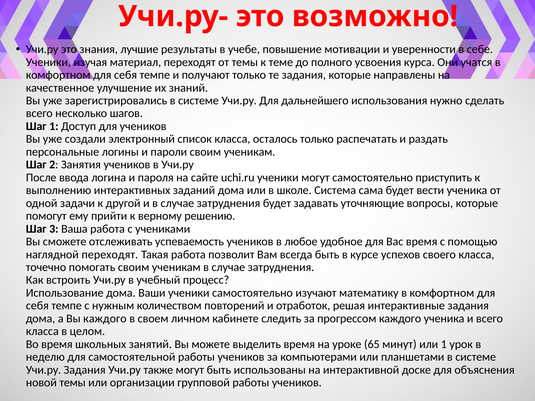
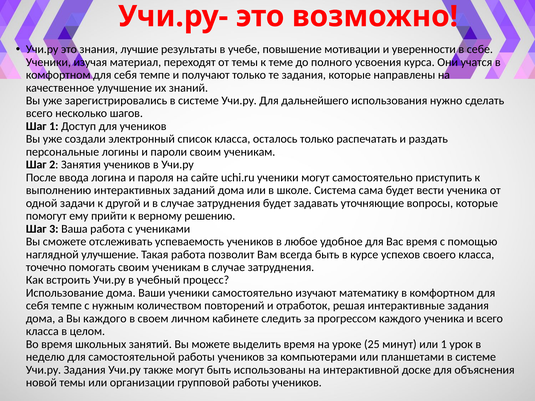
наглядной переходят: переходят -> улучшение (110, 255)
65: 65 -> 25 (372, 344)
